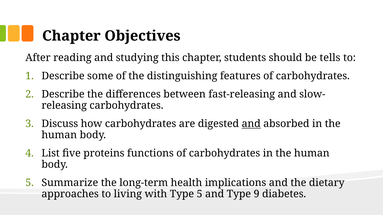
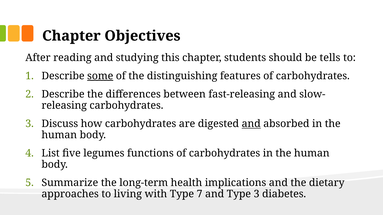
some underline: none -> present (100, 76)
proteins: proteins -> legumes (104, 154)
Type 5: 5 -> 7 (200, 194)
Type 9: 9 -> 3 (257, 194)
